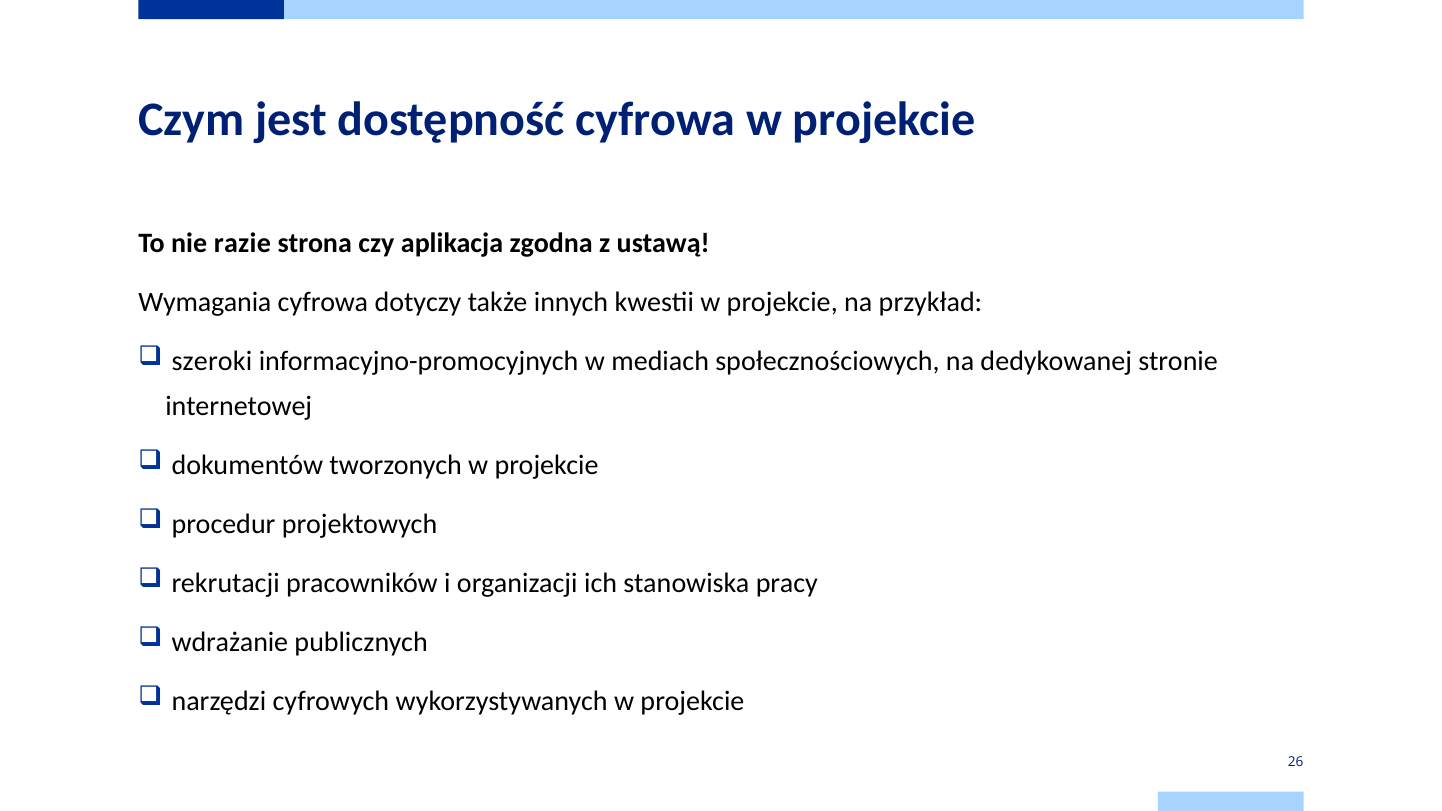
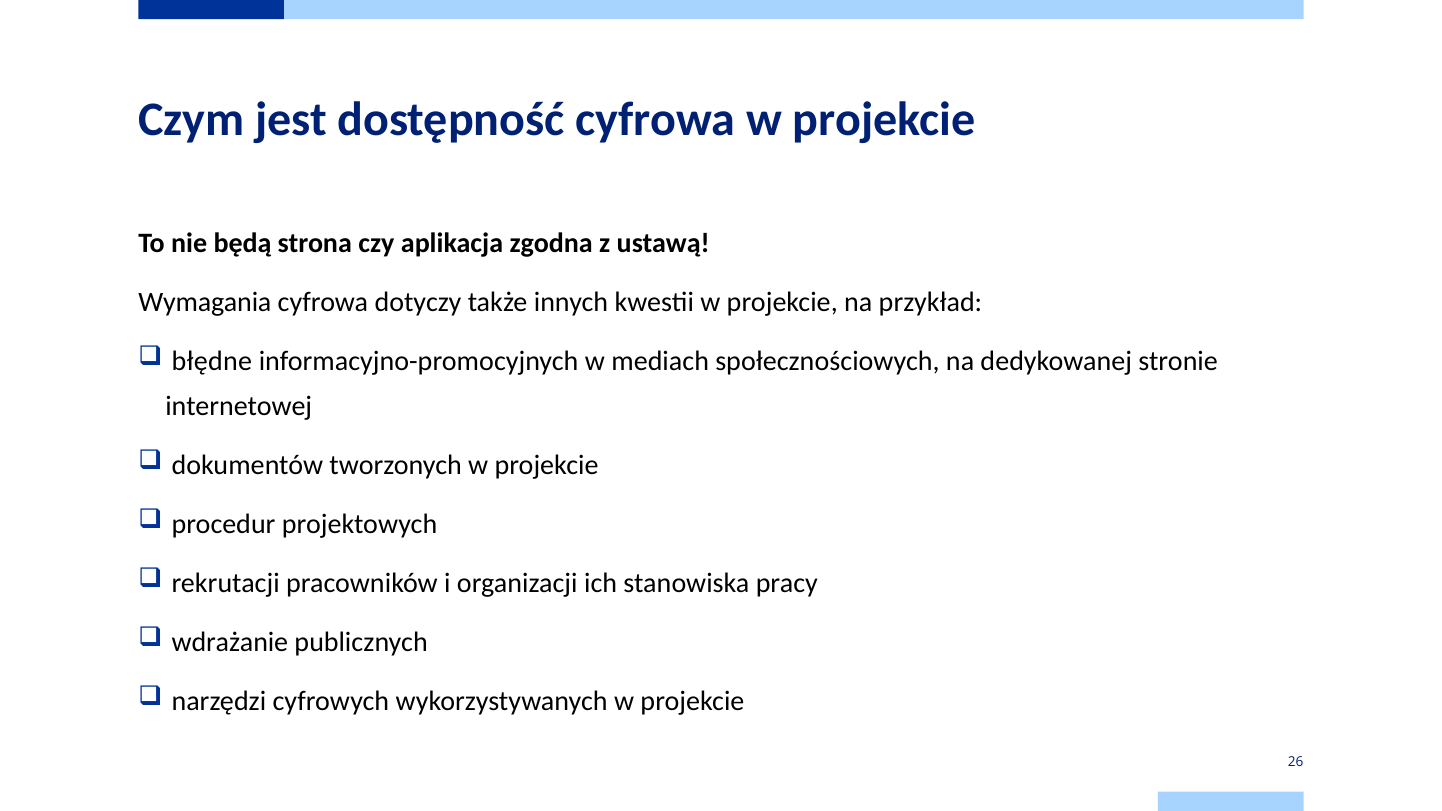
razie: razie -> będą (243, 243)
szeroki: szeroki -> błędne (212, 361)
